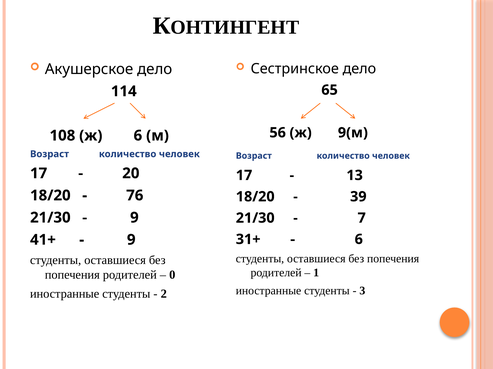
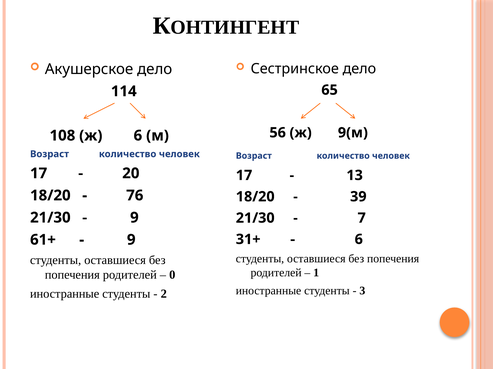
41+: 41+ -> 61+ (43, 240)
